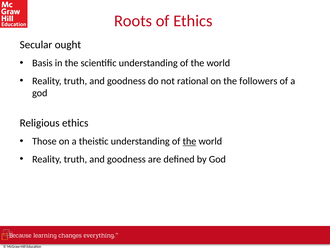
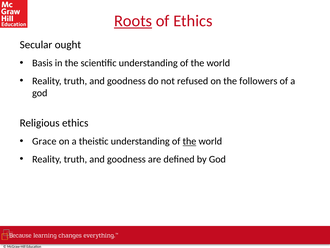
Roots underline: none -> present (133, 21)
rational: rational -> refused (193, 81)
Those: Those -> Grace (44, 141)
